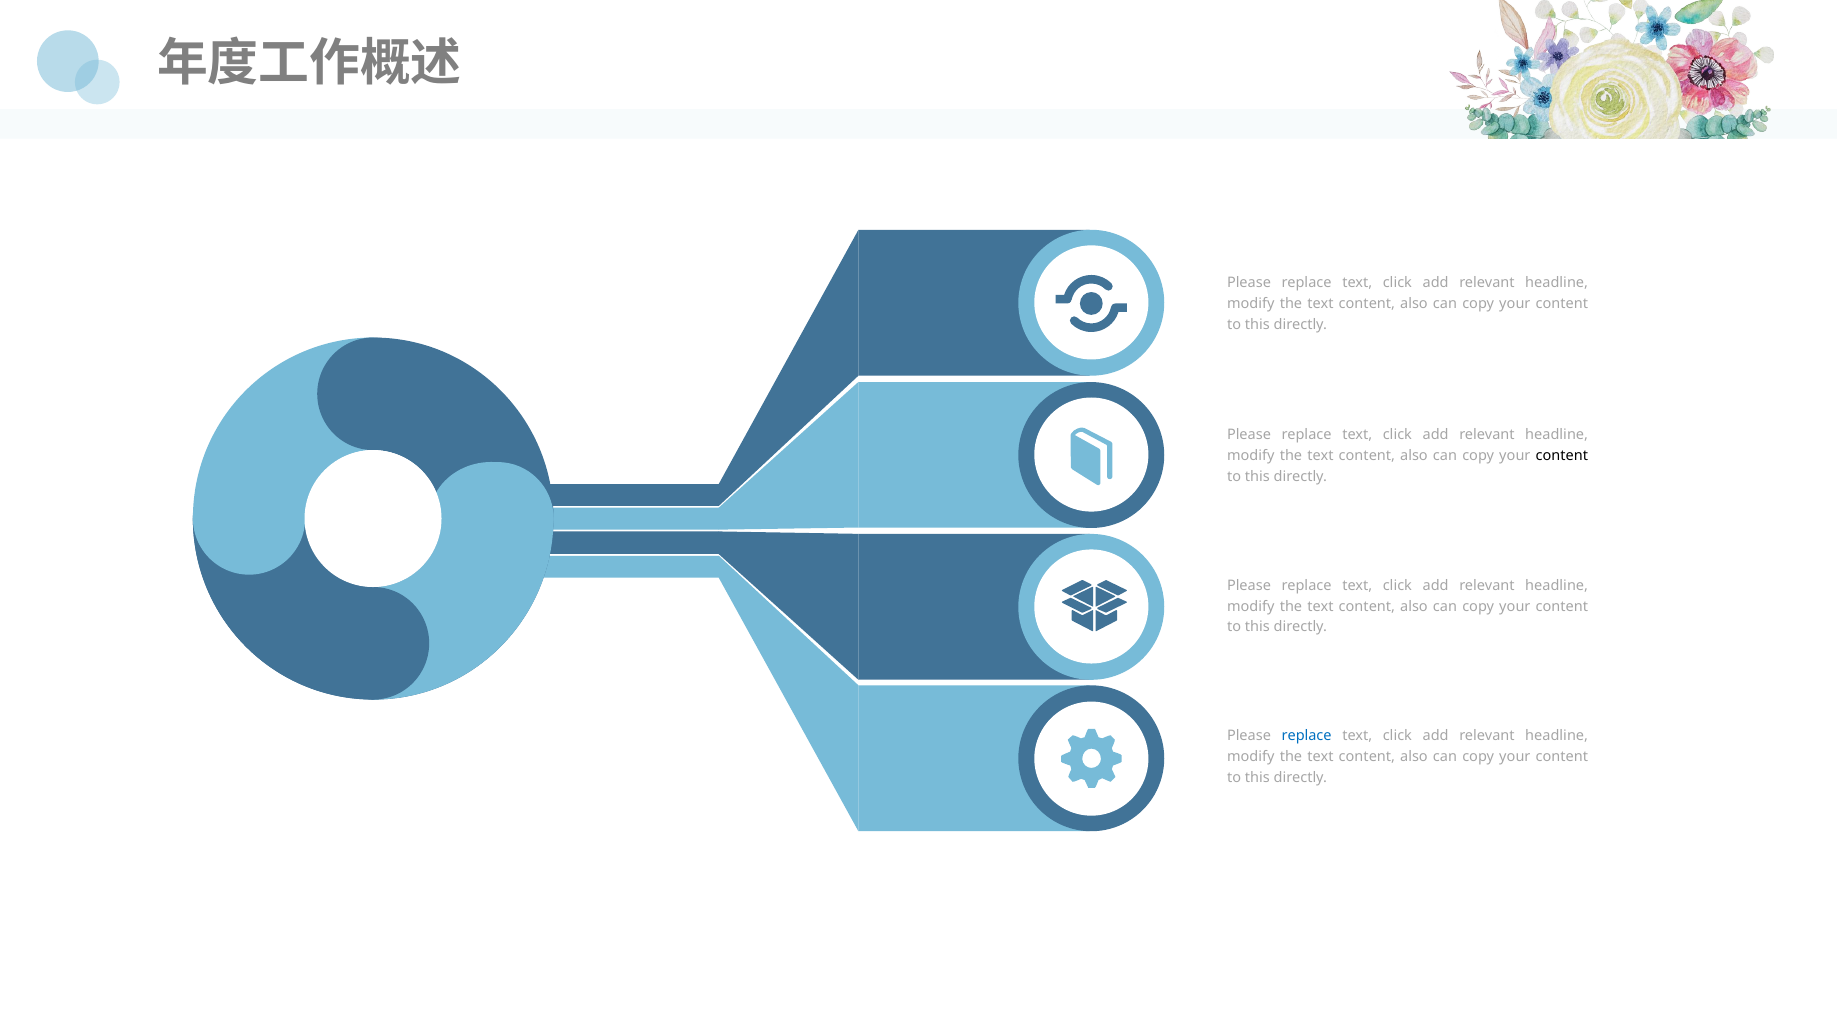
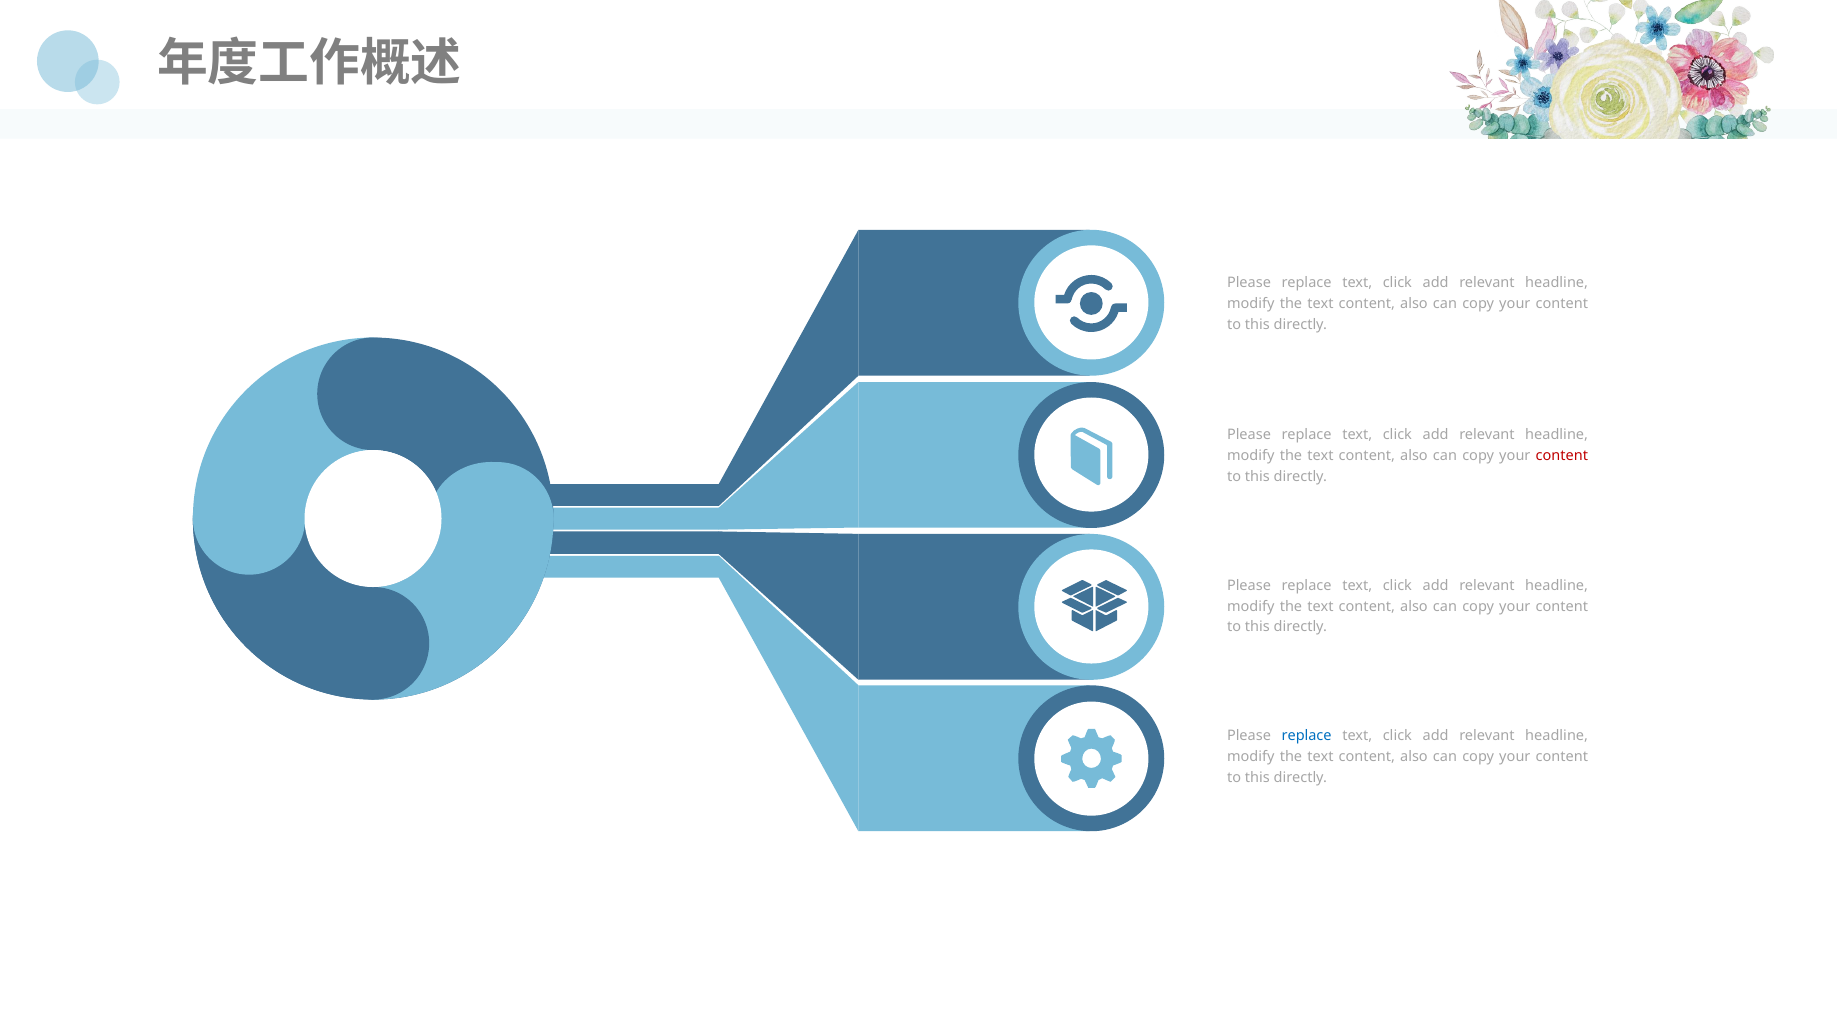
content colour: black -> red (1562, 456)
